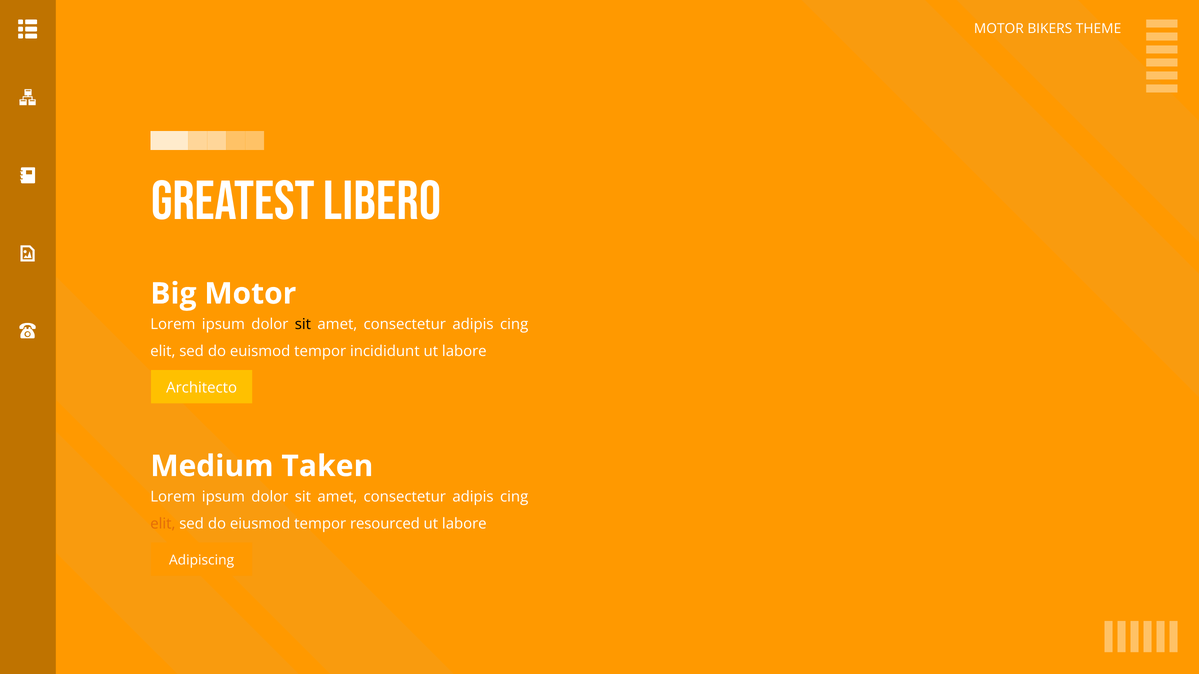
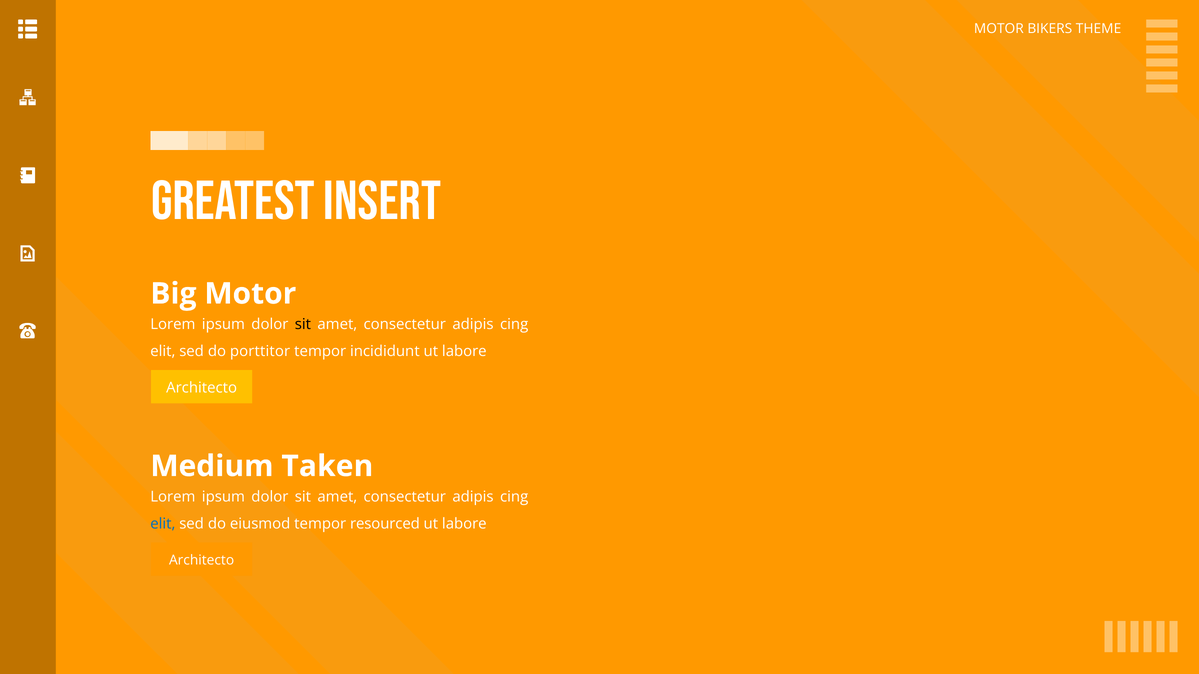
Libero: Libero -> Insert (382, 201)
euismod: euismod -> porttitor (260, 352)
elit colour: orange -> blue (163, 524)
Adipiscing: Adipiscing -> Architecto (202, 560)
